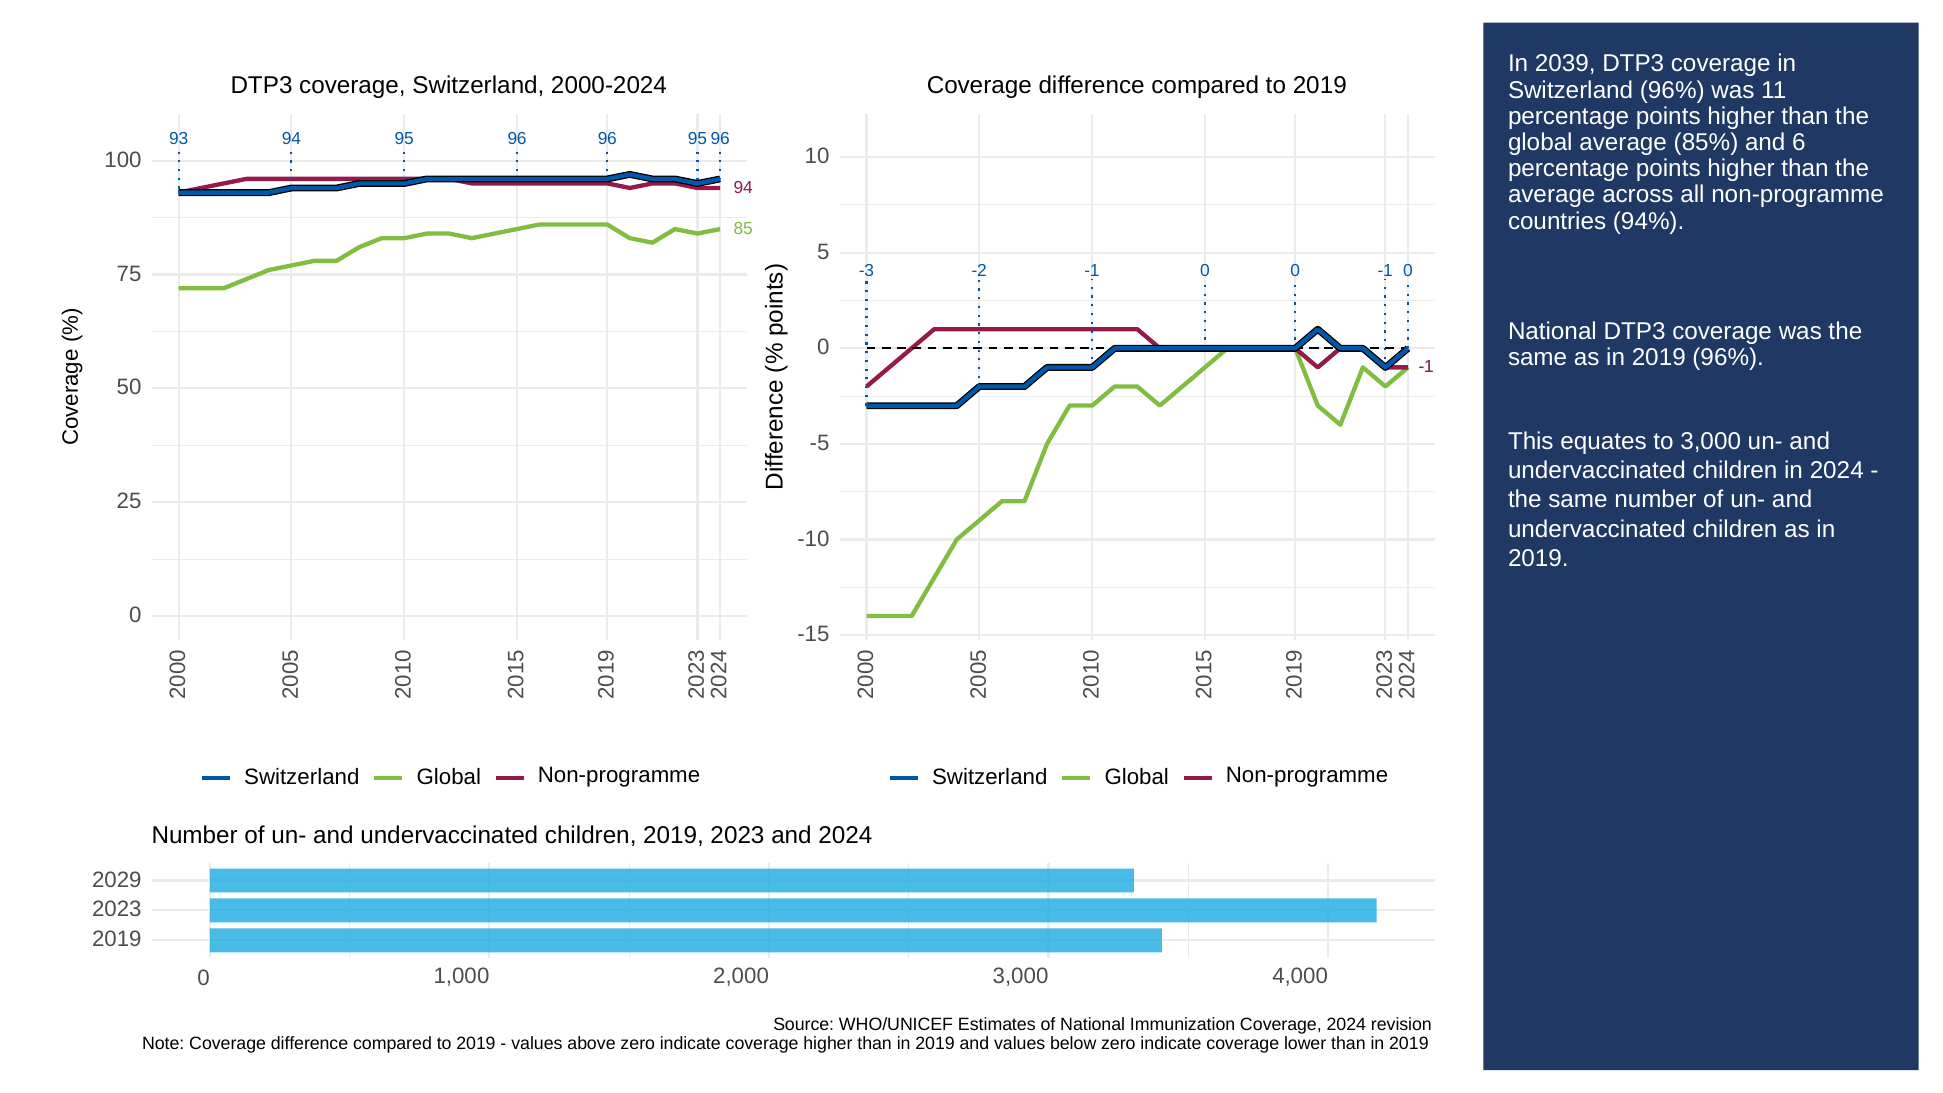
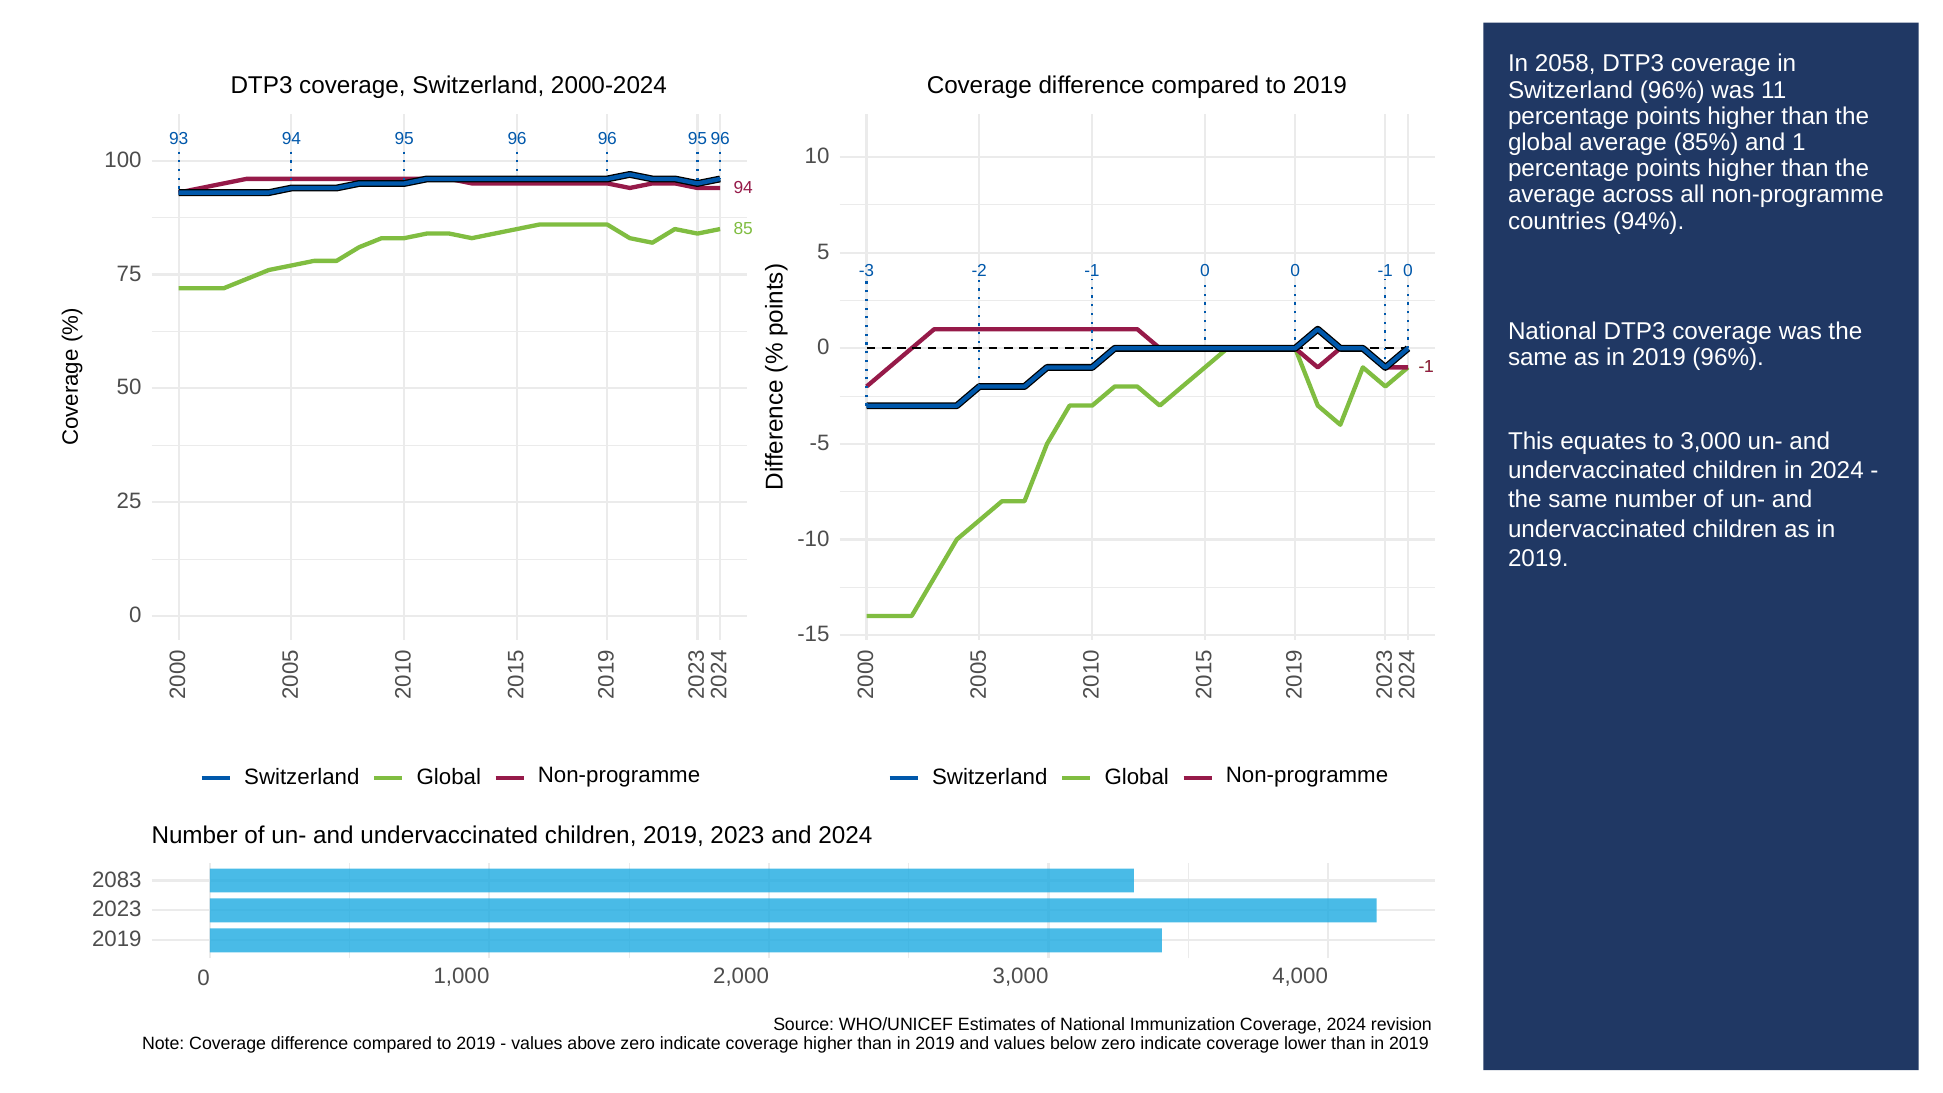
2039: 2039 -> 2058 (1565, 64)
and 6: 6 -> 1 (1799, 143)
2029: 2029 -> 2083 (117, 880)
